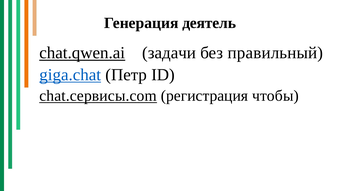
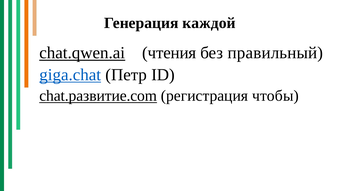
деятель: деятель -> каждой (209, 23)
задачи: задачи -> чтения (169, 53)
chat.сервисы.com: chat.сервисы.com -> chat.развитие.com (98, 96)
